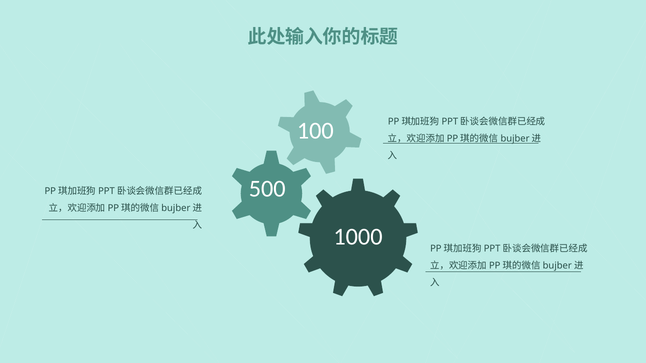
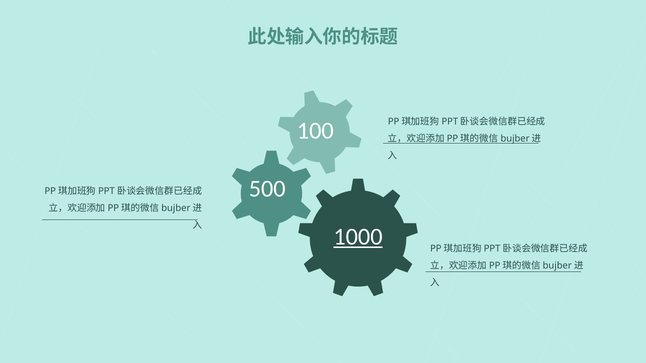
1000 underline: none -> present (358, 237)
